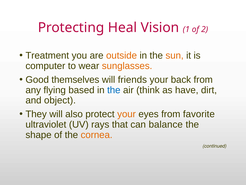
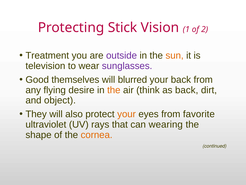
Heal: Heal -> Stick (123, 28)
outside colour: orange -> purple (122, 55)
computer: computer -> television (45, 66)
sunglasses colour: orange -> purple (127, 66)
friends: friends -> blurred (132, 79)
based: based -> desire (81, 90)
the colour: blue -> orange (114, 90)
as have: have -> back (187, 90)
balance: balance -> wearing (166, 124)
